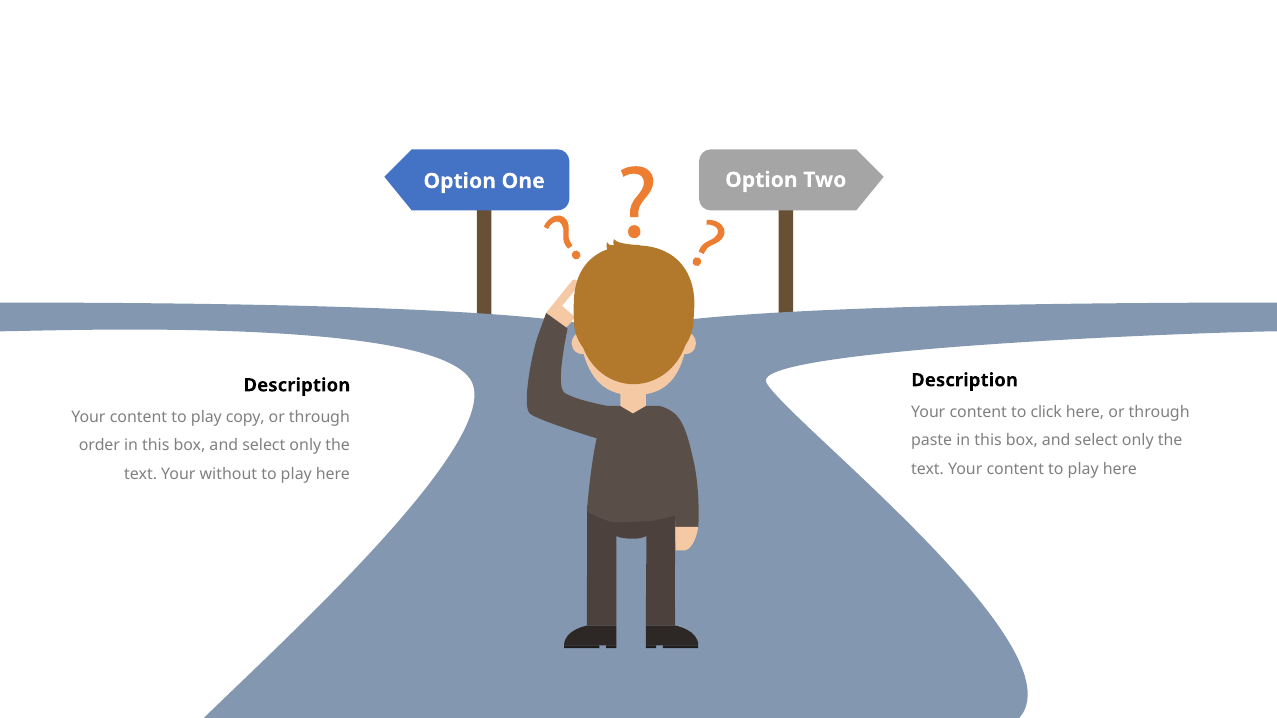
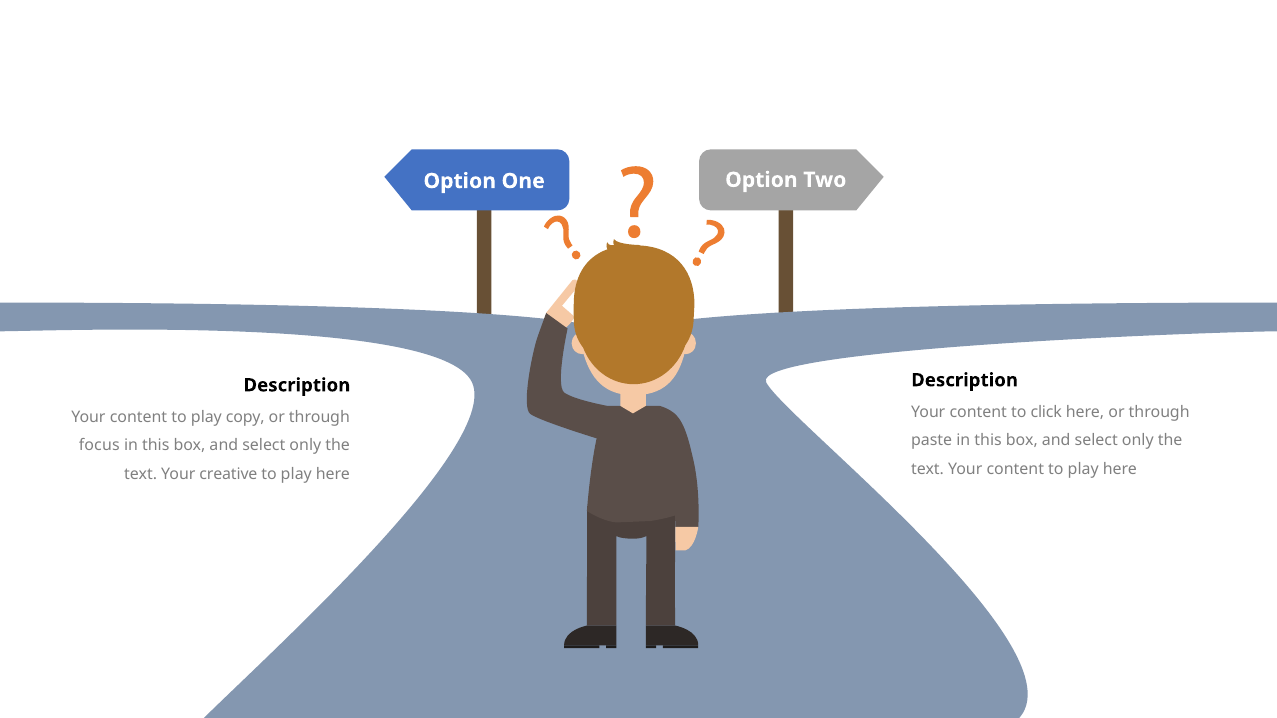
order: order -> focus (99, 446)
without: without -> creative (228, 474)
